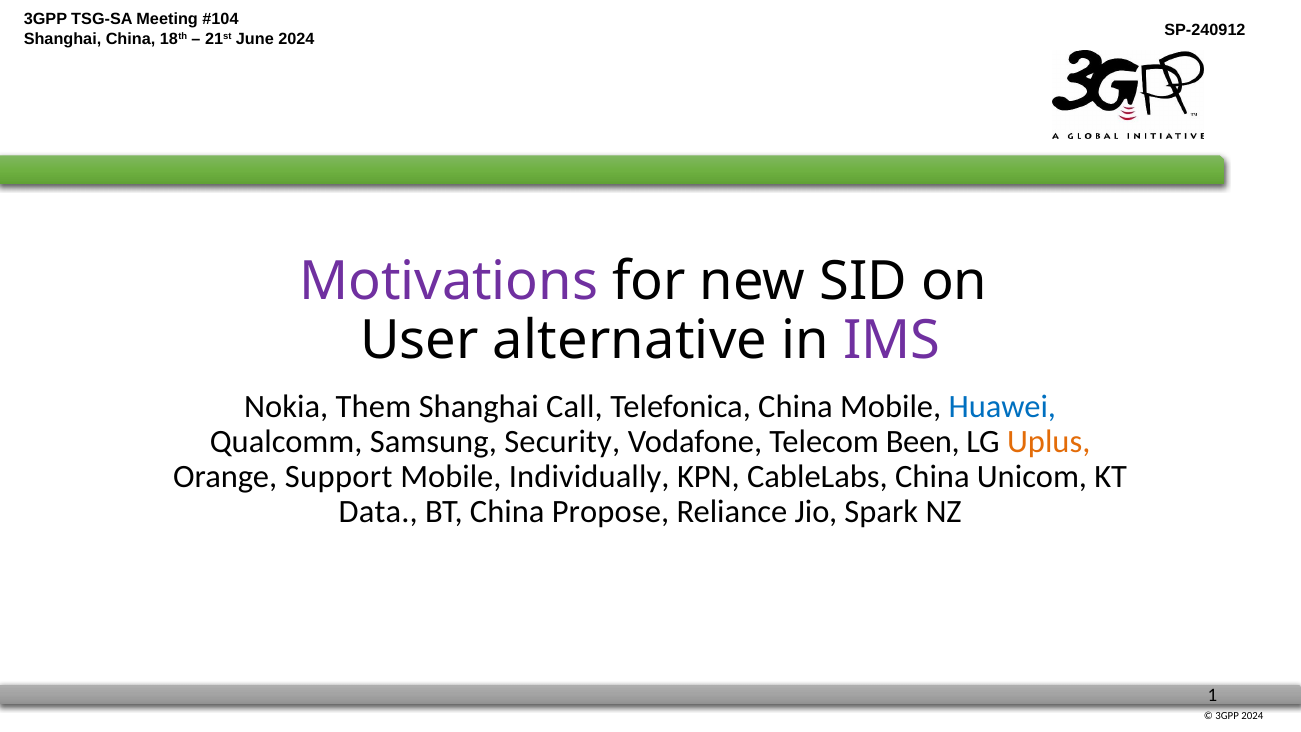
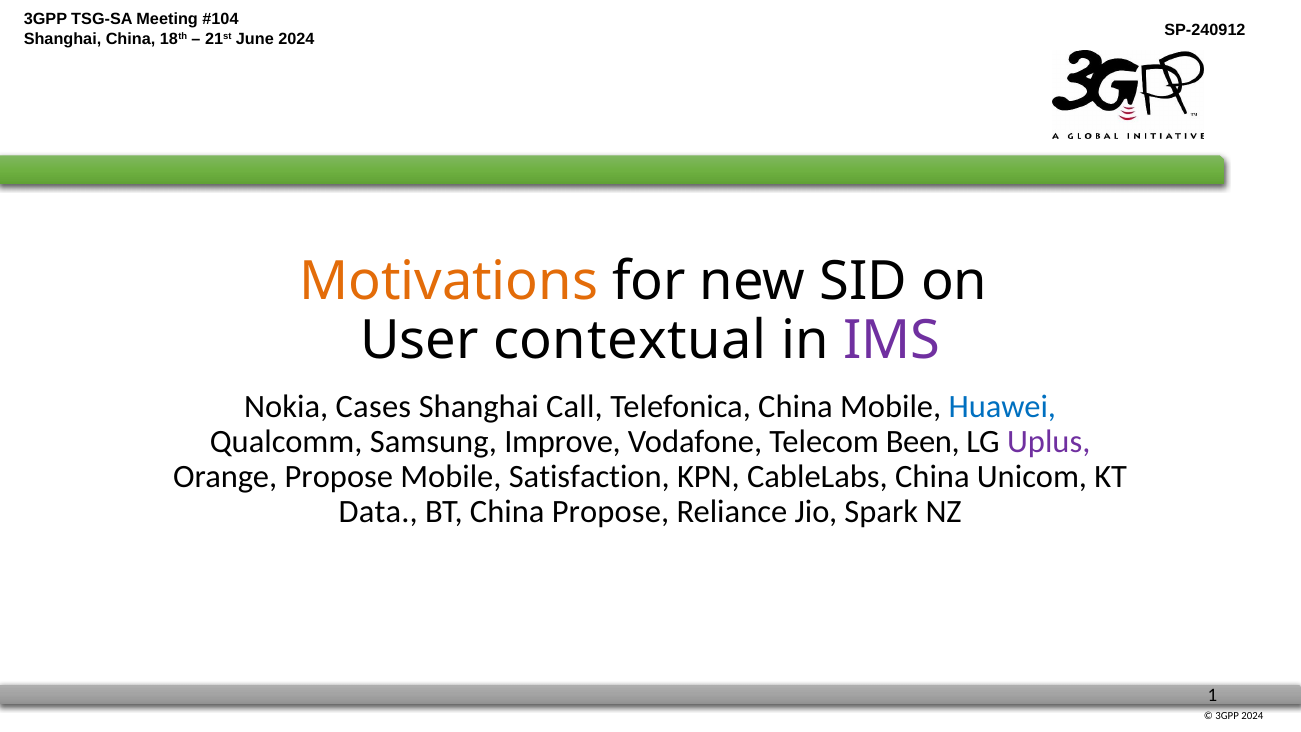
Motivations colour: purple -> orange (449, 281)
alternative: alternative -> contextual (630, 340)
Them: Them -> Cases (373, 407)
Security: Security -> Improve (563, 442)
Uplus colour: orange -> purple (1049, 442)
Orange Support: Support -> Propose (339, 477)
Individually: Individually -> Satisfaction (589, 477)
